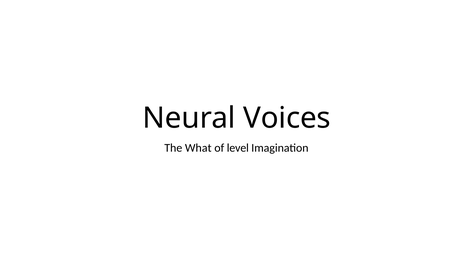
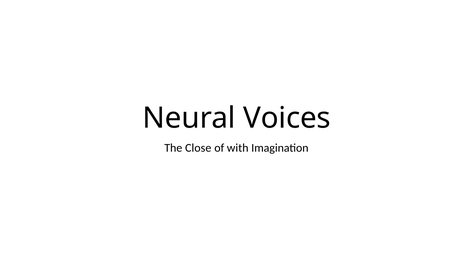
What: What -> Close (198, 148)
level: level -> with (238, 148)
